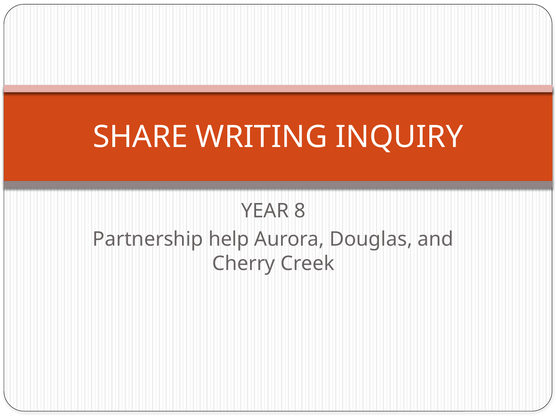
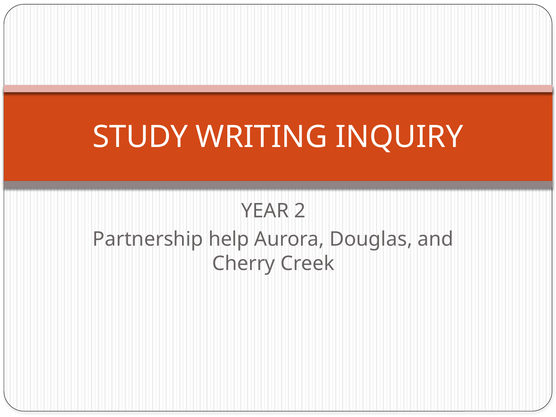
SHARE: SHARE -> STUDY (140, 137)
8: 8 -> 2 (300, 211)
